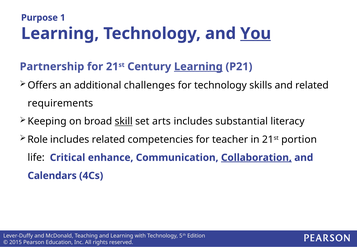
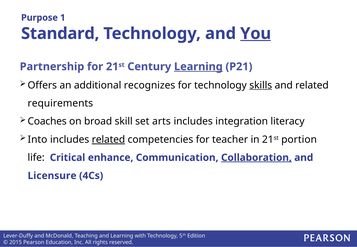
Learning: Learning -> Standard (60, 34)
challenges: challenges -> recognizes (150, 85)
skills underline: none -> present (261, 85)
Keeping: Keeping -> Coaches (47, 121)
skill underline: present -> none (124, 121)
substantial: substantial -> integration (242, 121)
Role: Role -> Into (38, 140)
related underline: none -> present (108, 140)
Calendars: Calendars -> Licensure (52, 176)
